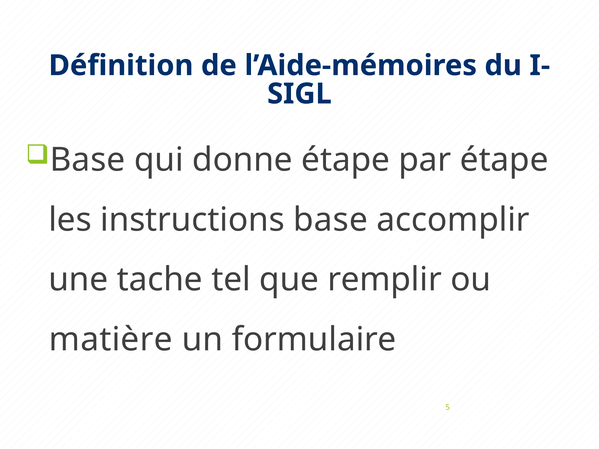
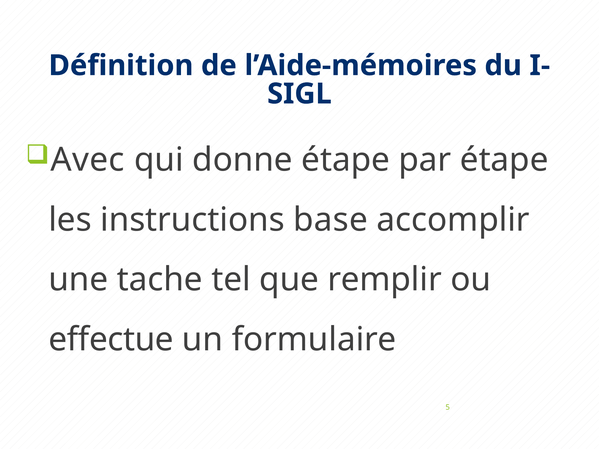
Base: Base -> Avec (88, 160)
matière: matière -> effectue (111, 340)
